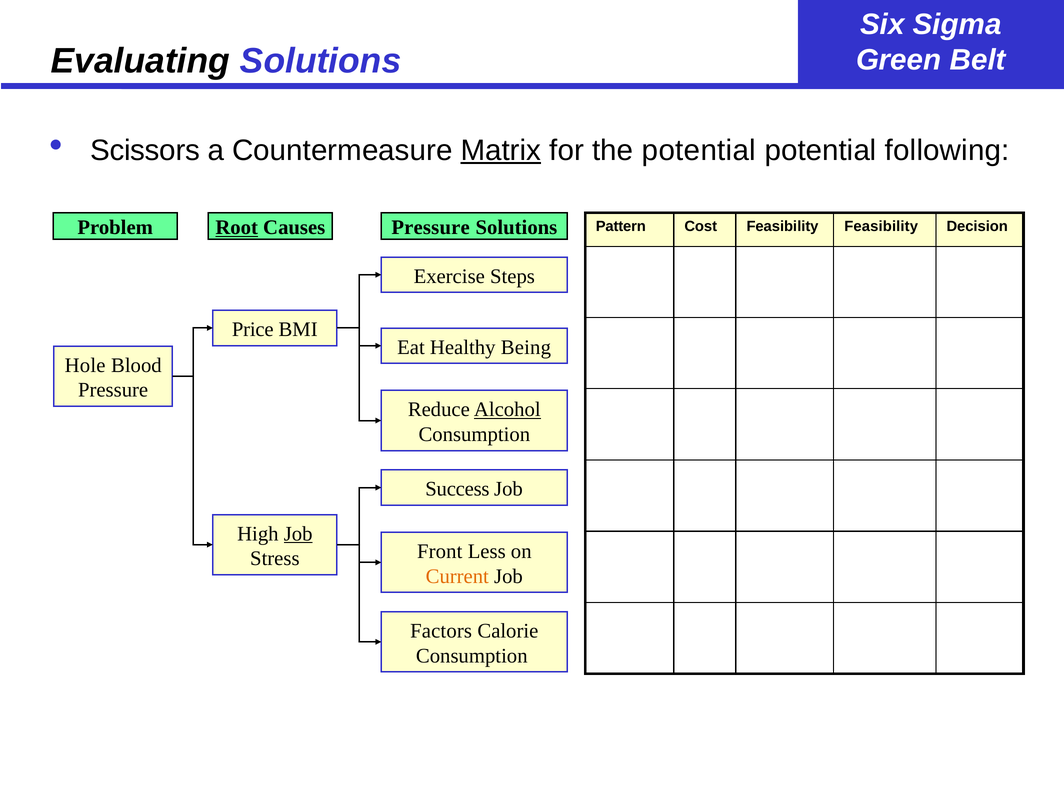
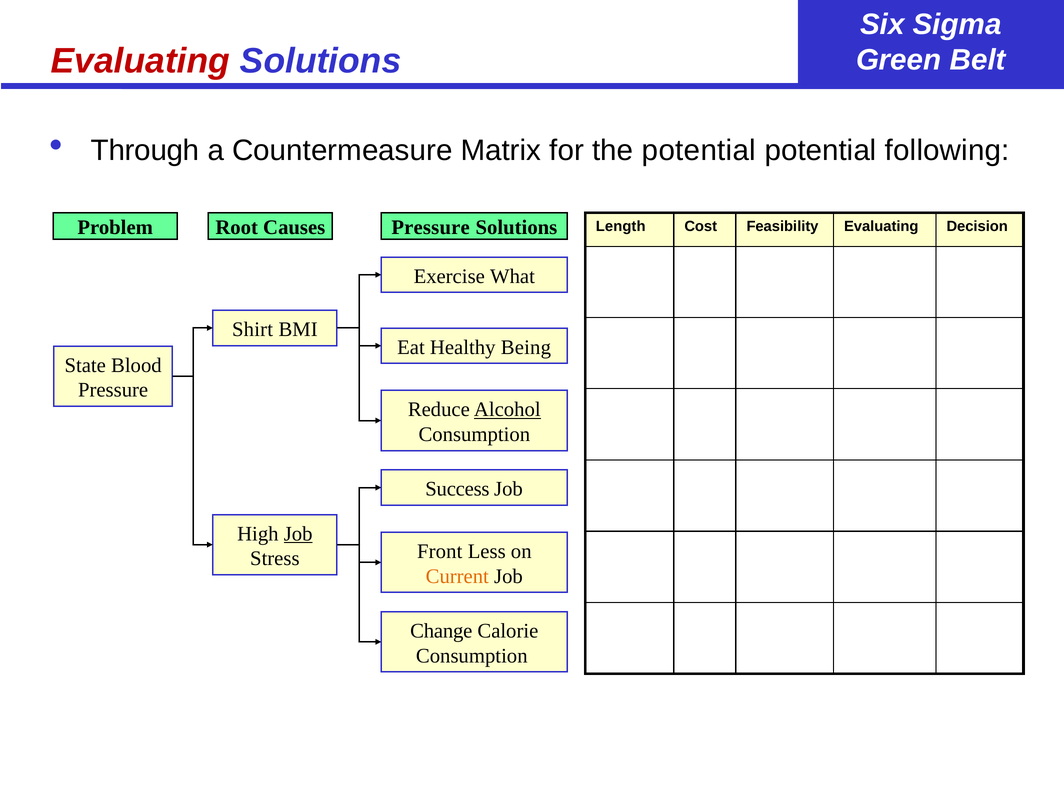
Evaluating colour: black -> red (140, 61)
Scissors: Scissors -> Through (145, 150)
Matrix underline: present -> none (501, 150)
Root underline: present -> none (237, 228)
Pattern: Pattern -> Length (621, 227)
Feasibility Feasibility: Feasibility -> Evaluating (881, 227)
Steps: Steps -> What (513, 276)
Price: Price -> Shirt (253, 329)
Hole: Hole -> State (85, 365)
Factors: Factors -> Change (441, 631)
